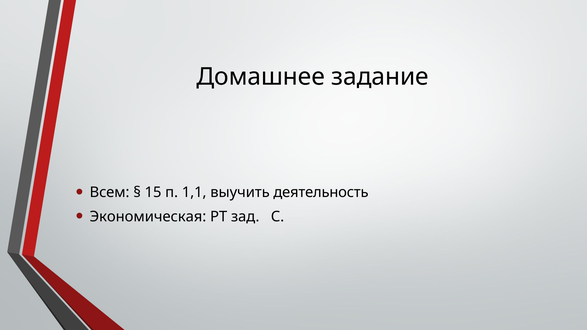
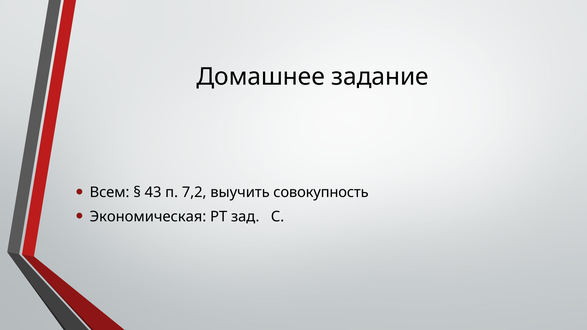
15: 15 -> 43 (153, 193)
1,1: 1,1 -> 7,2 (194, 193)
деятельность: деятельность -> совокупность (321, 193)
